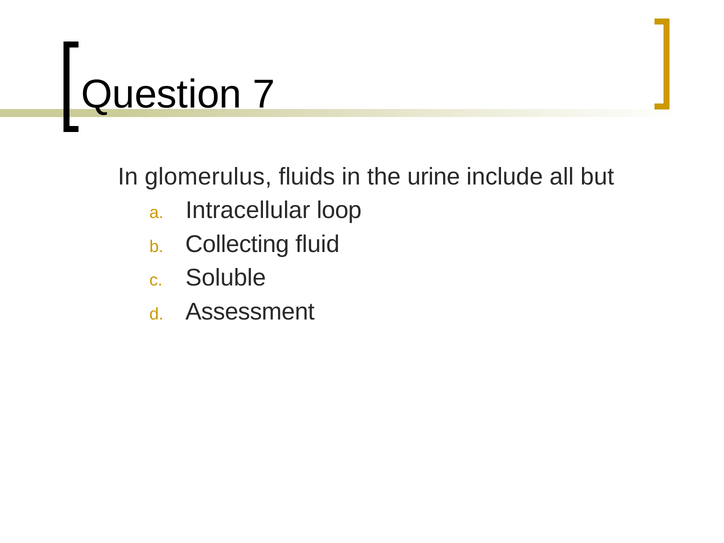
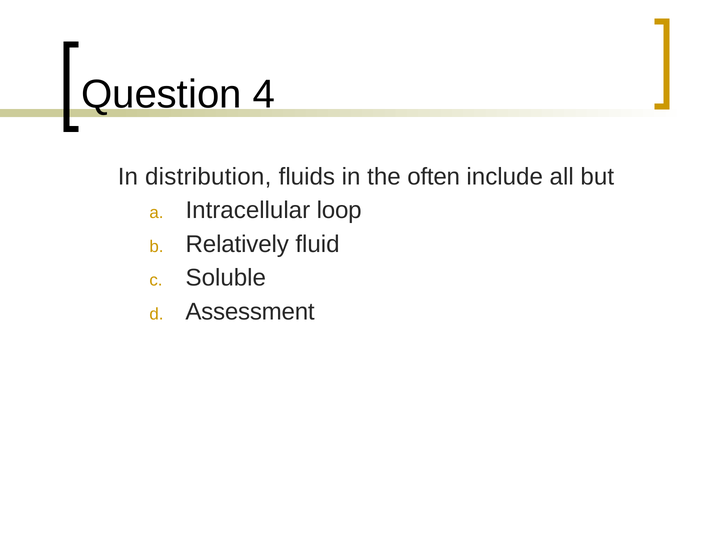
7: 7 -> 4 (264, 95)
glomerulus: glomerulus -> distribution (208, 177)
urine: urine -> often (434, 177)
Collecting: Collecting -> Relatively (237, 244)
